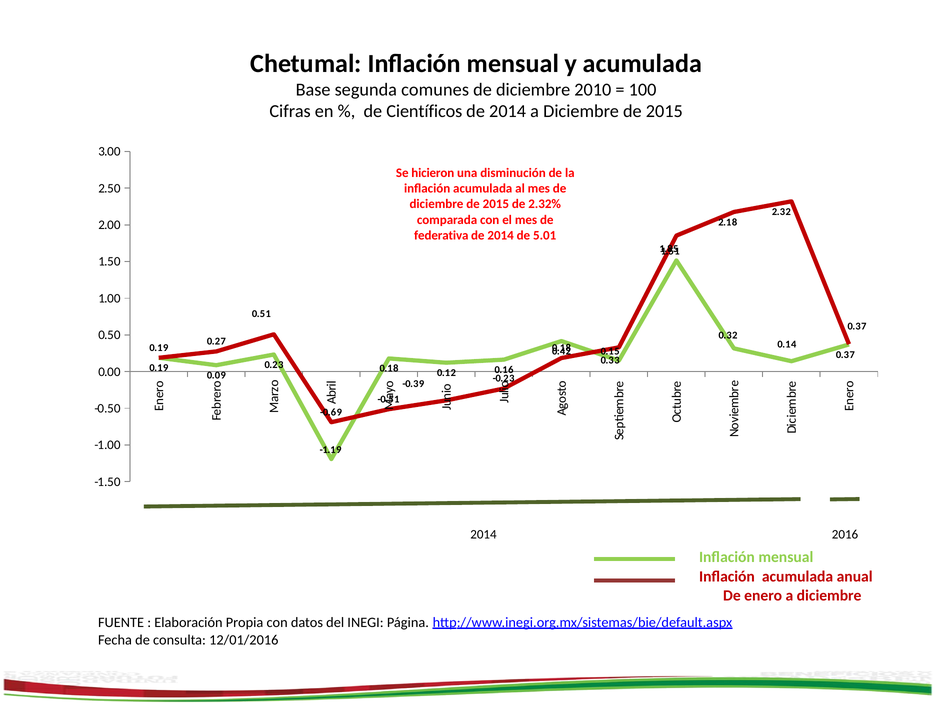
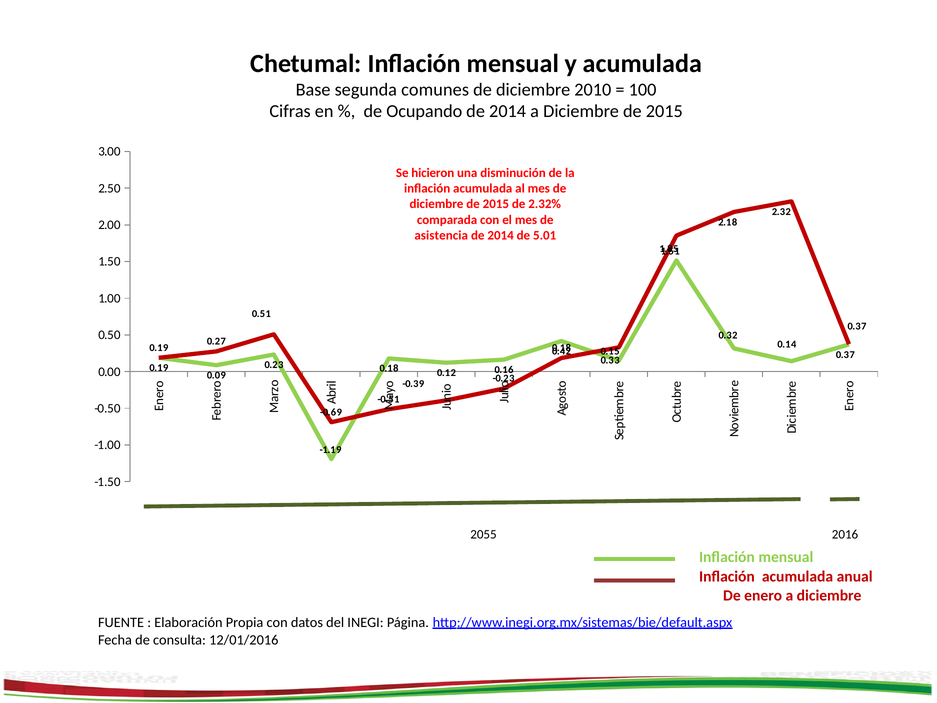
Científicos: Científicos -> Ocupando (424, 111)
federativa: federativa -> asistencia (441, 235)
2014: 2014 -> 2055 (483, 534)
